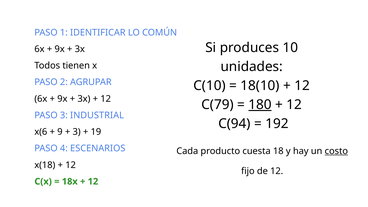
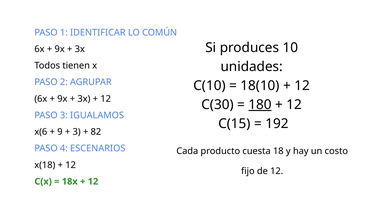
C(79: C(79 -> C(30 (217, 105)
INDUSTRIAL: INDUSTRIAL -> IGUALAMOS (97, 115)
C(94: C(94 -> C(15 (234, 124)
19: 19 -> 82 (96, 132)
costo underline: present -> none (336, 151)
